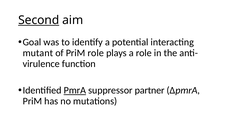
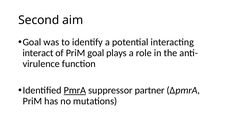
Second underline: present -> none (39, 20)
mutant: mutant -> interact (38, 53)
PriM role: role -> goal (96, 53)
